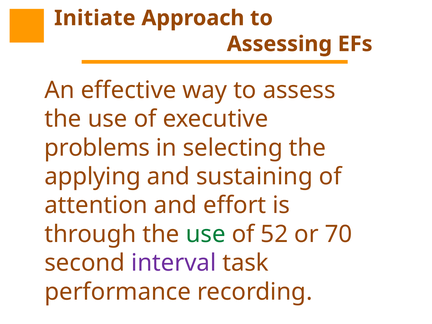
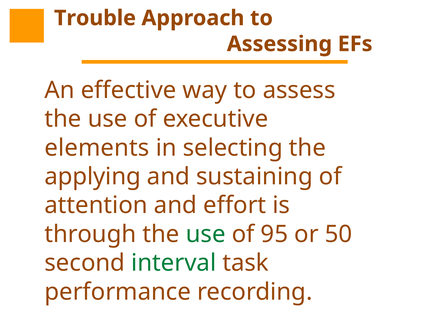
Initiate: Initiate -> Trouble (95, 18)
problems: problems -> elements (97, 148)
52: 52 -> 95 (274, 234)
70: 70 -> 50 (339, 234)
interval colour: purple -> green (174, 263)
